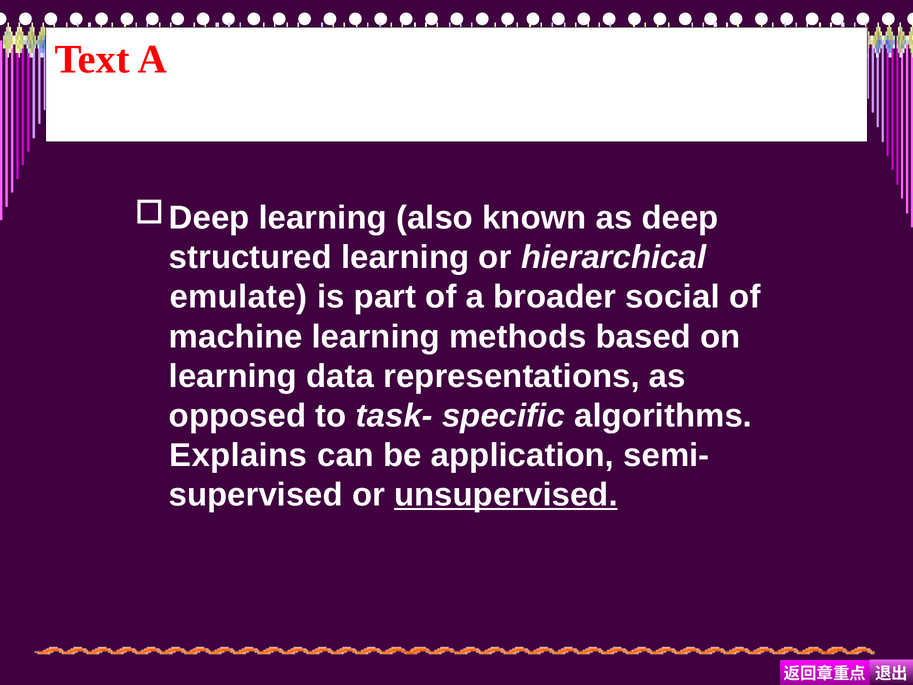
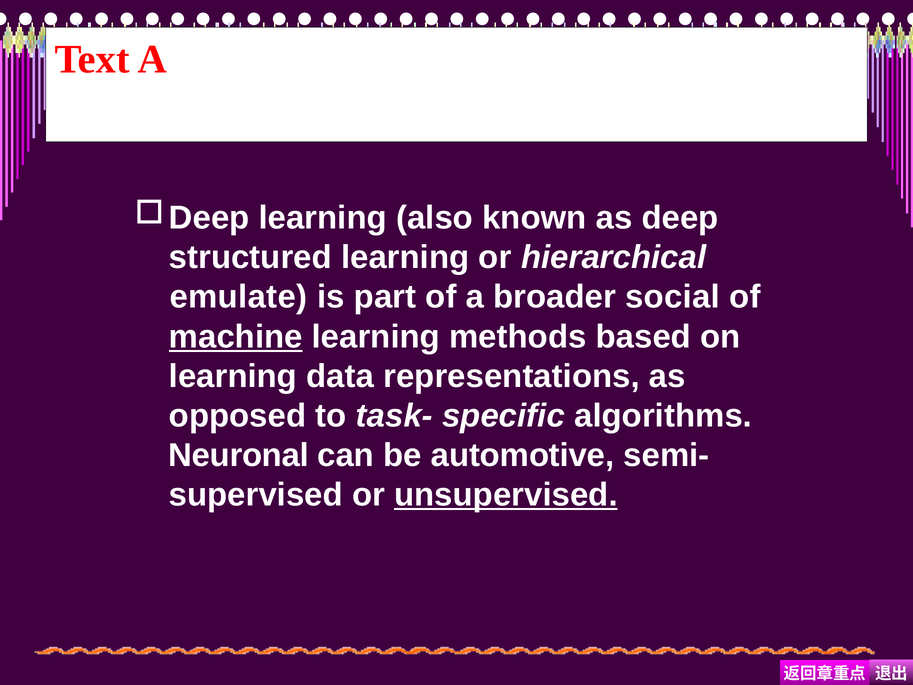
machine underline: none -> present (236, 337)
Explains: Explains -> Neuronal (239, 455)
application: application -> automotive (523, 455)
